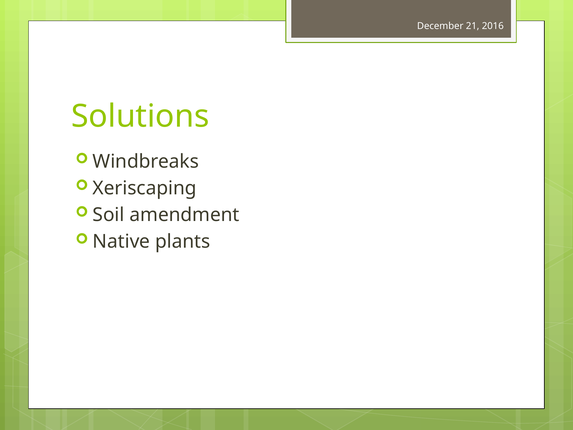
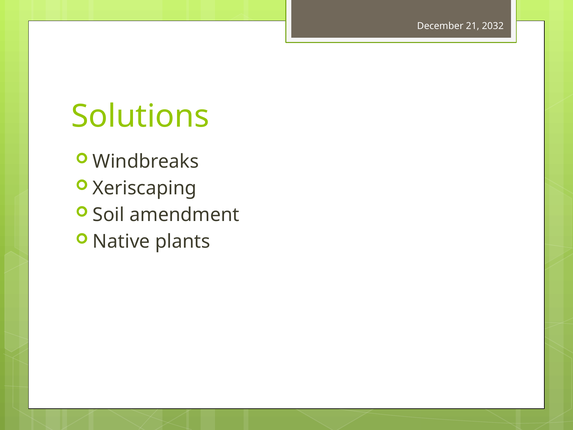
2016: 2016 -> 2032 (493, 26)
